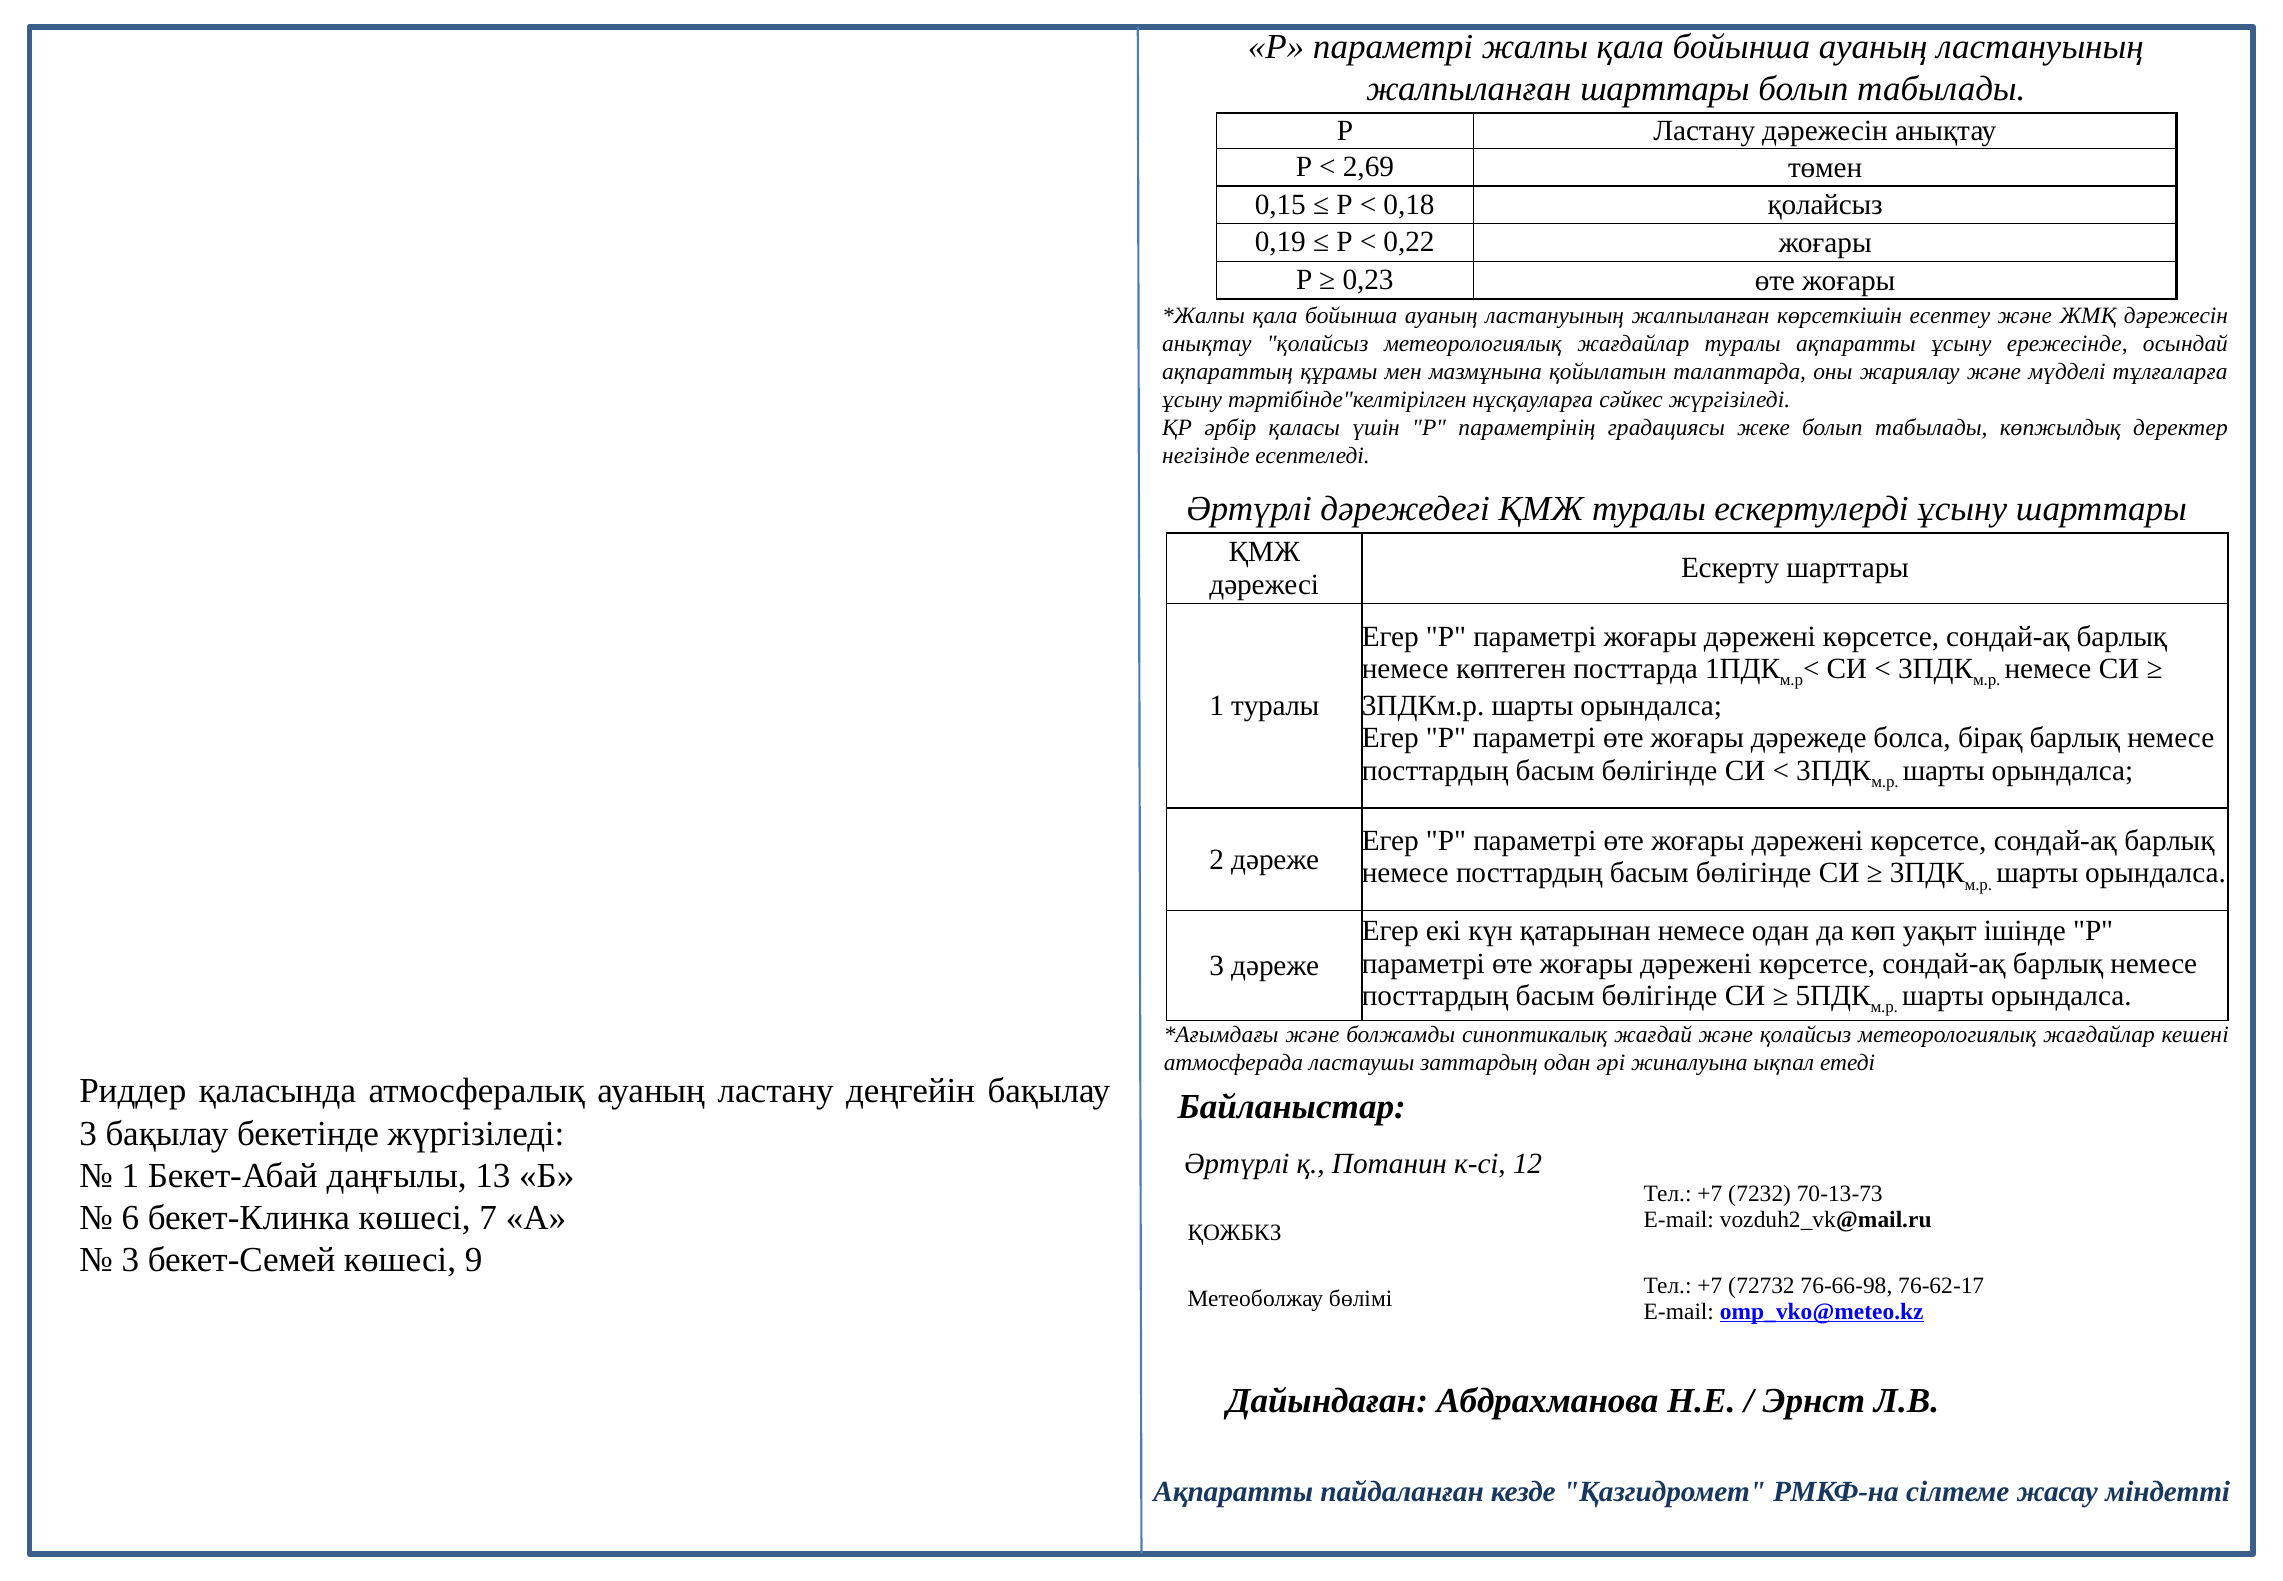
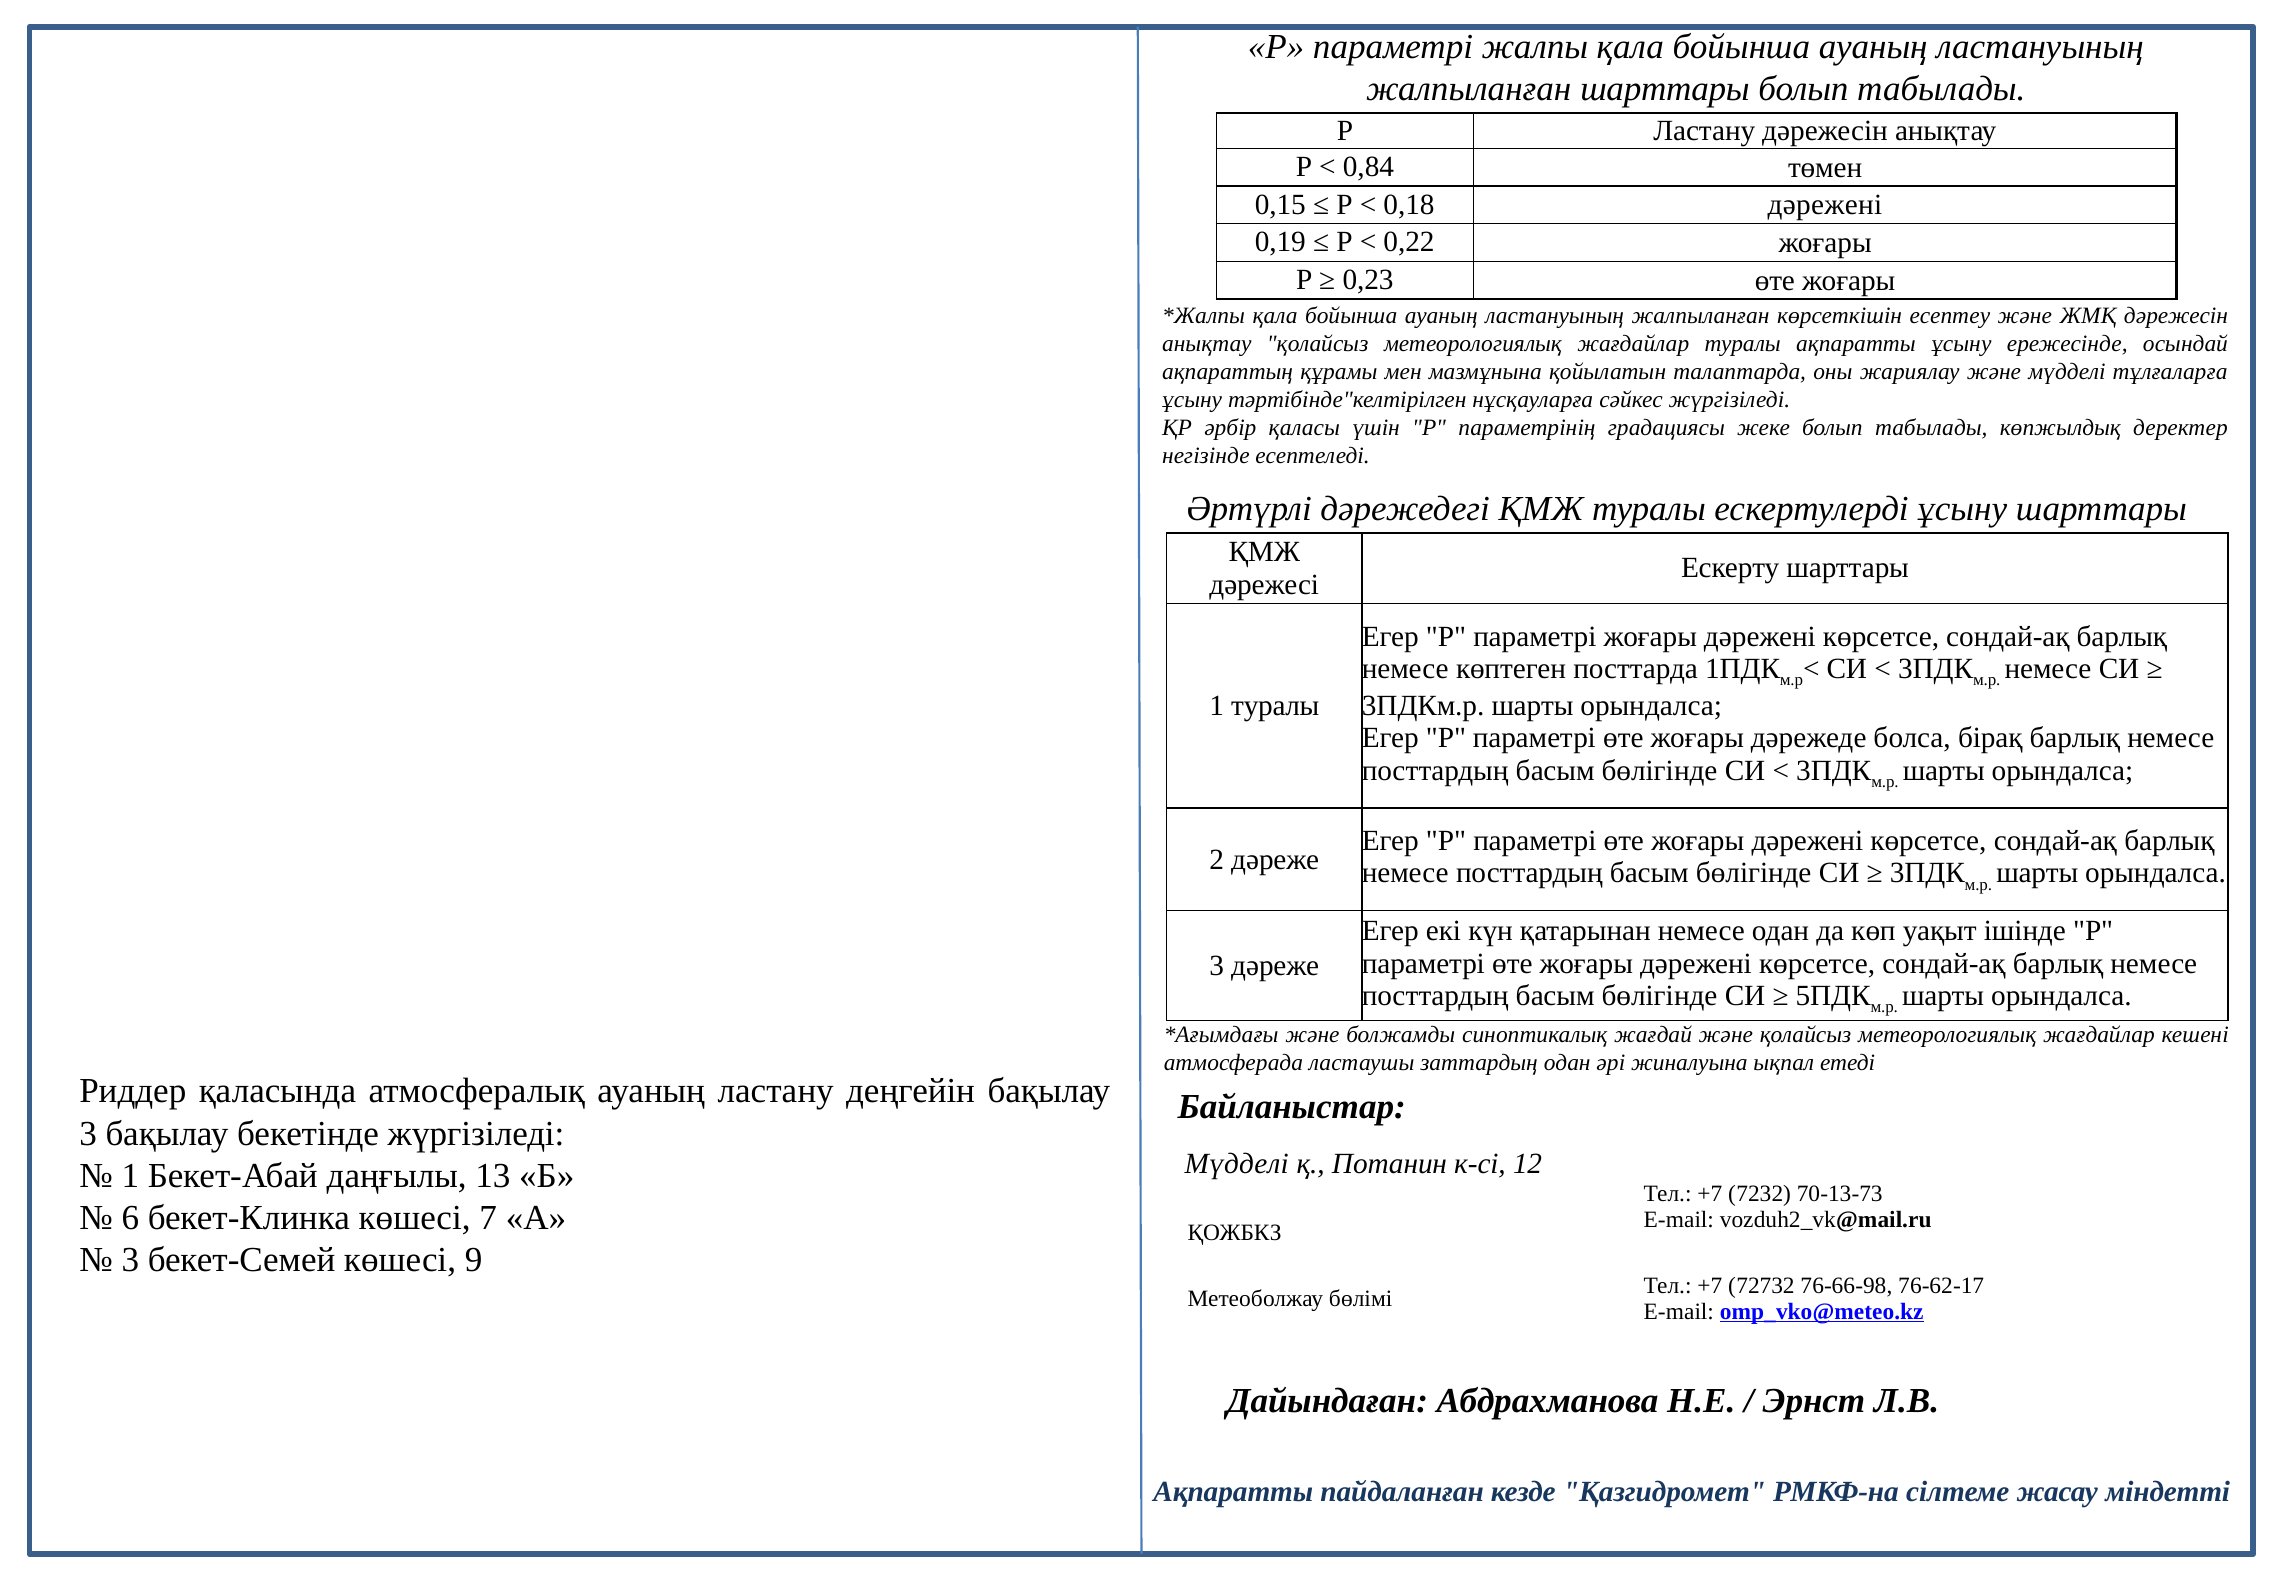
2,69: 2,69 -> 0,84 (1368, 167)
0,18 қолайсыз: қолайсыз -> дәрежені (1825, 205)
Әртүрлі: Әртүрлі -> Мүдделі (1237, 1163)
